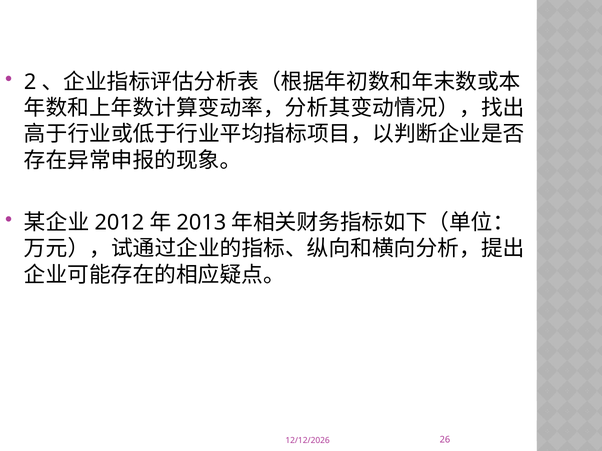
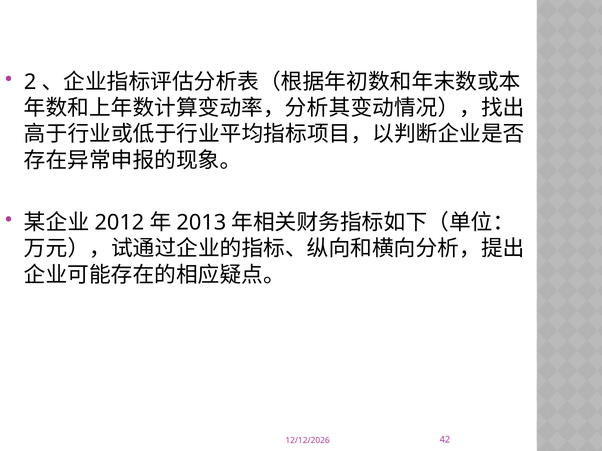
26: 26 -> 42 (445, 440)
